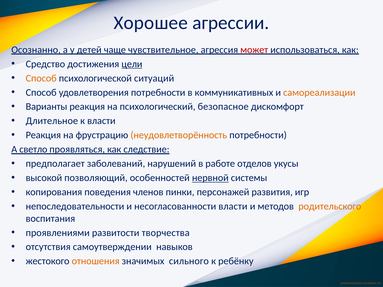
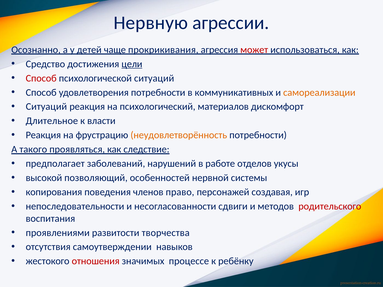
Хорошее: Хорошее -> Нервную (151, 23)
чувствительное: чувствительное -> прокрикивания (163, 50)
Способ colour: orange -> red (41, 78)
Варианты: Варианты -> Ситуаций (46, 107)
безопасное: безопасное -> материалов (223, 107)
светло: светло -> такого (33, 150)
нервной underline: present -> none (210, 178)
пинки: пинки -> право (180, 192)
развития: развития -> создавая (272, 192)
несогласованности власти: власти -> сдвиги (233, 207)
родительского colour: orange -> red (330, 207)
отношения colour: orange -> red (96, 261)
сильного: сильного -> процессе (189, 261)
